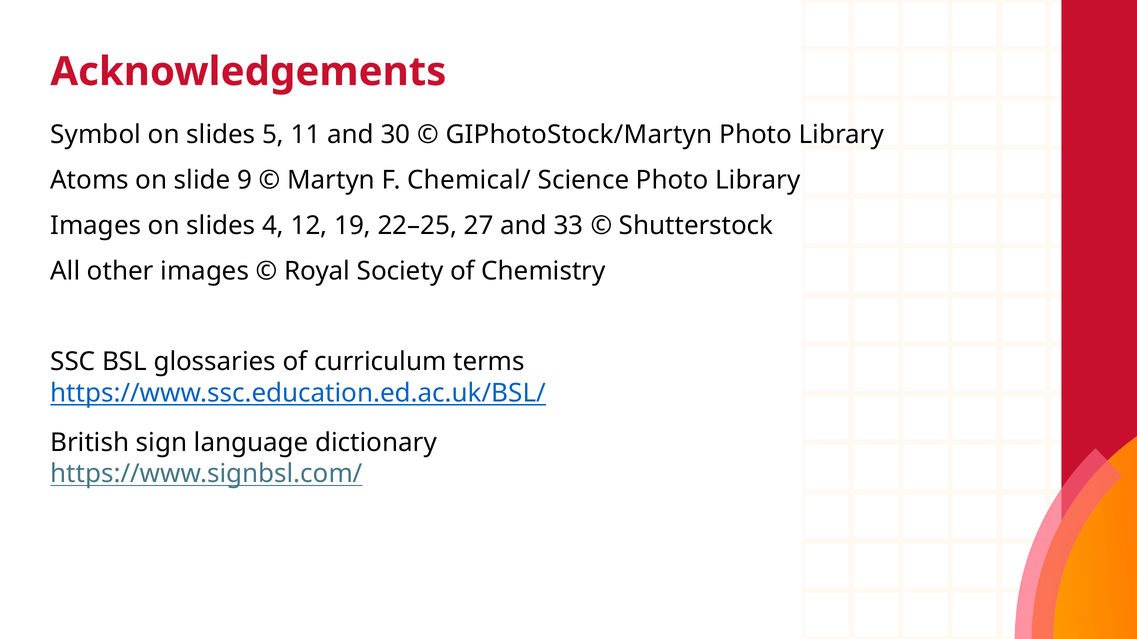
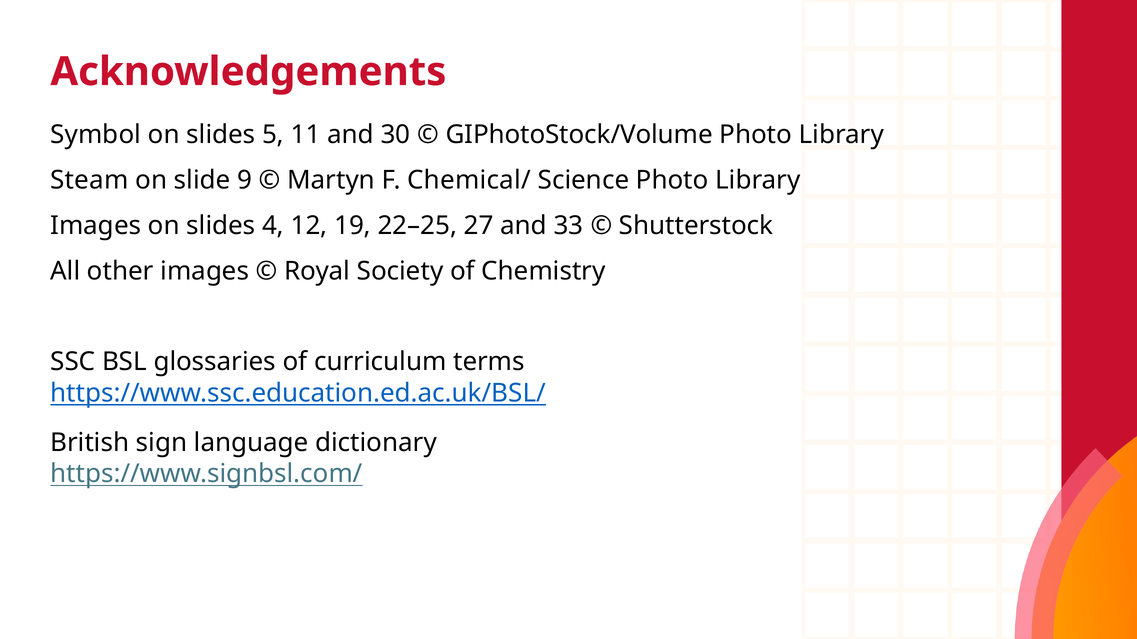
GIPhotoStock/Martyn: GIPhotoStock/Martyn -> GIPhotoStock/Volume (579, 135)
Atoms: Atoms -> Steam (89, 180)
